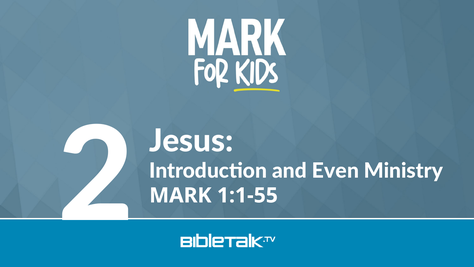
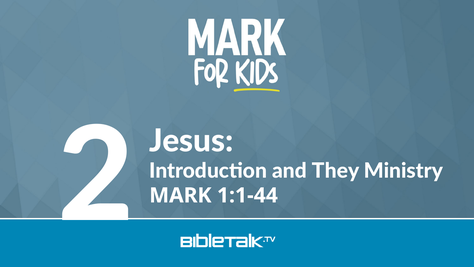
Even: Even -> They (336, 171)
1:1-55: 1:1-55 -> 1:1-44 (247, 195)
